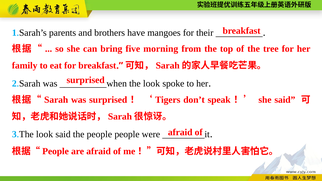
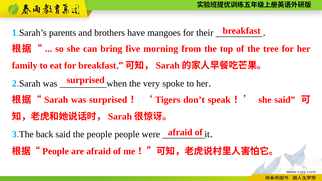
look: look -> very (151, 84)
look: look -> back (45, 134)
